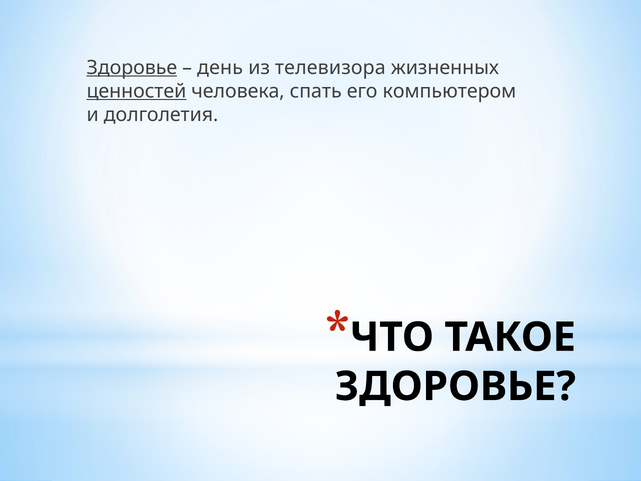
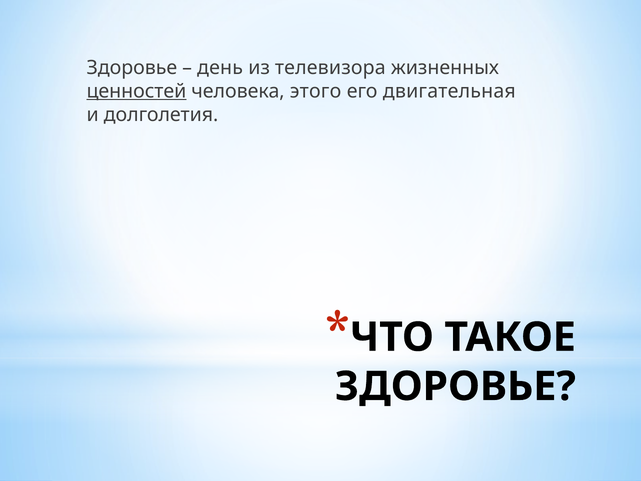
Здоровье underline: present -> none (132, 68)
спать: спать -> этого (316, 91)
компьютером: компьютером -> двигательная (449, 91)
